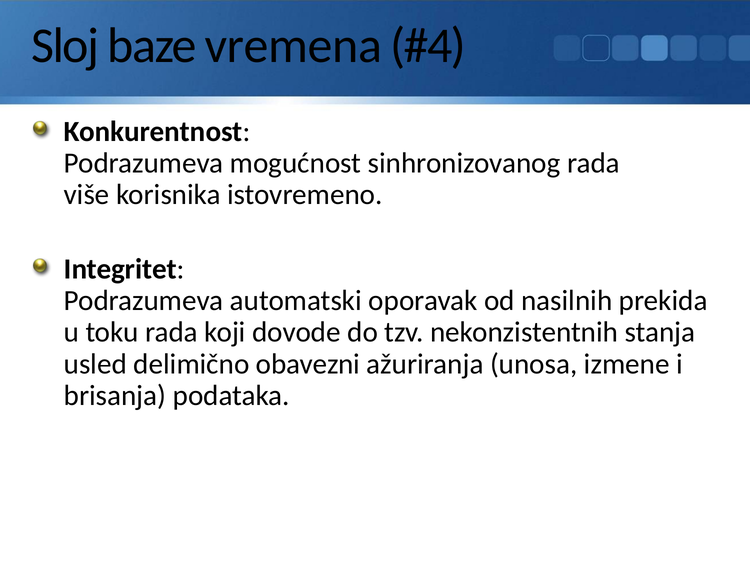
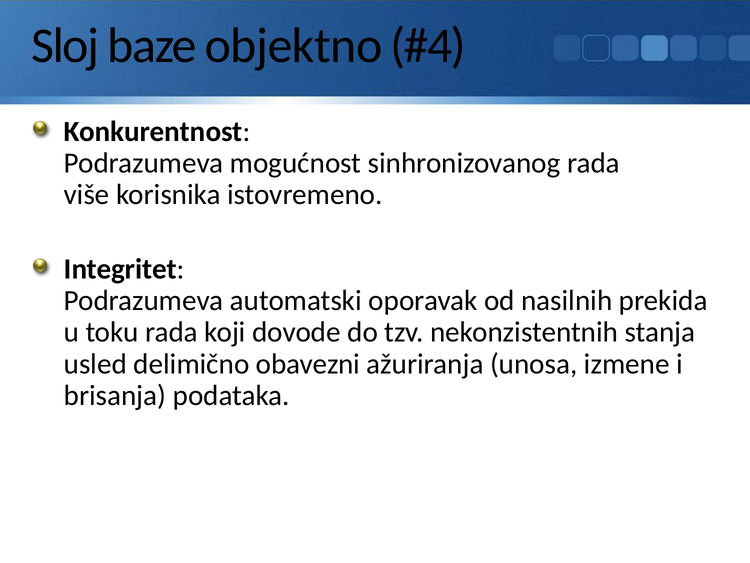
vremena: vremena -> objektno (294, 46)
